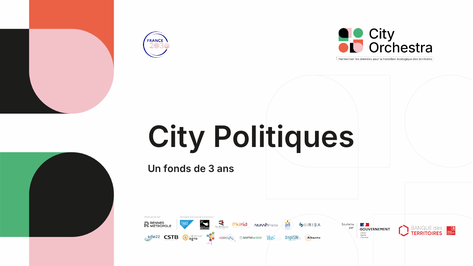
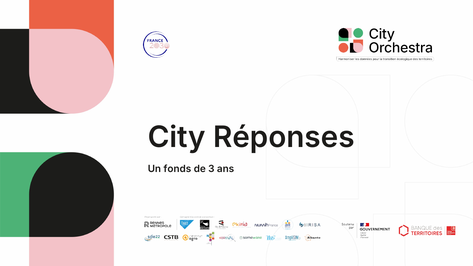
Politiques: Politiques -> Réponses (284, 137)
